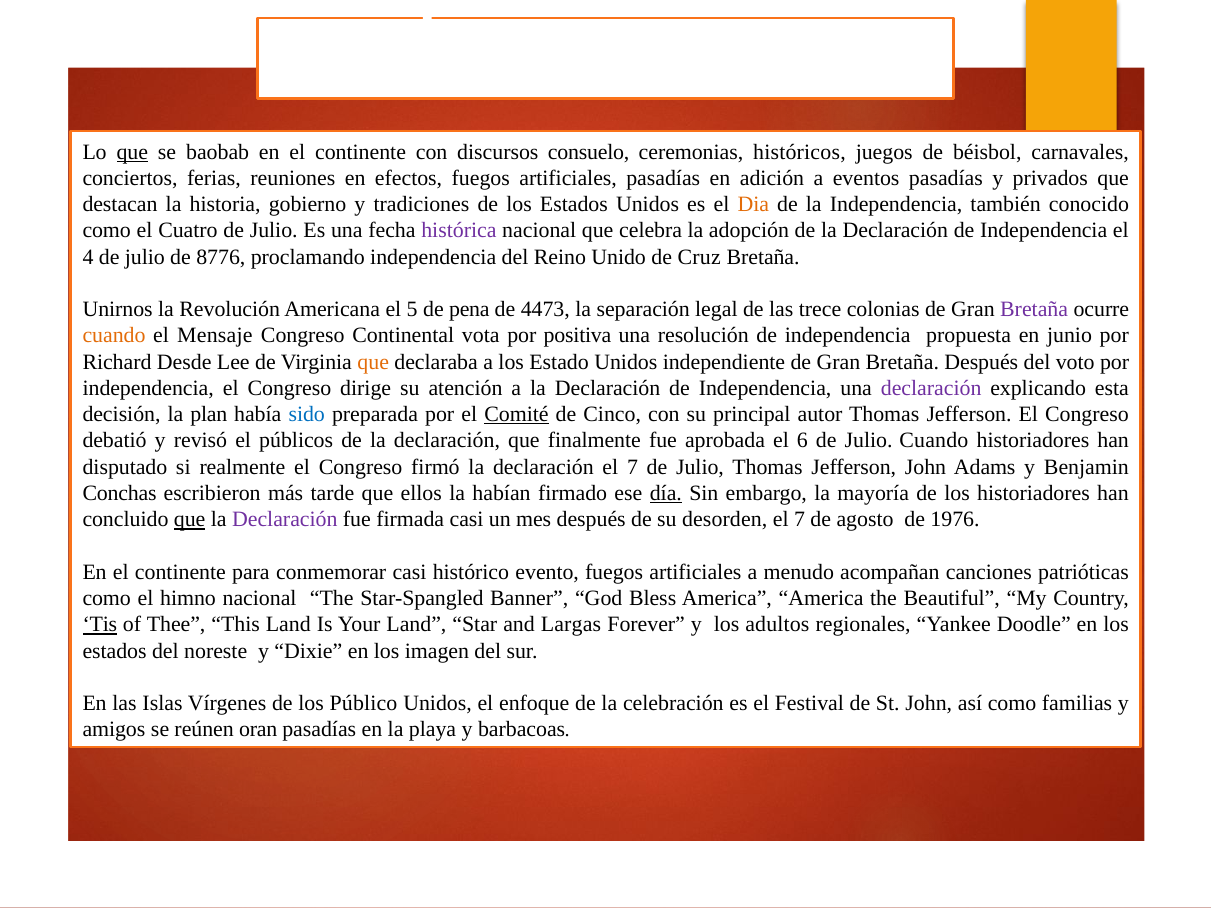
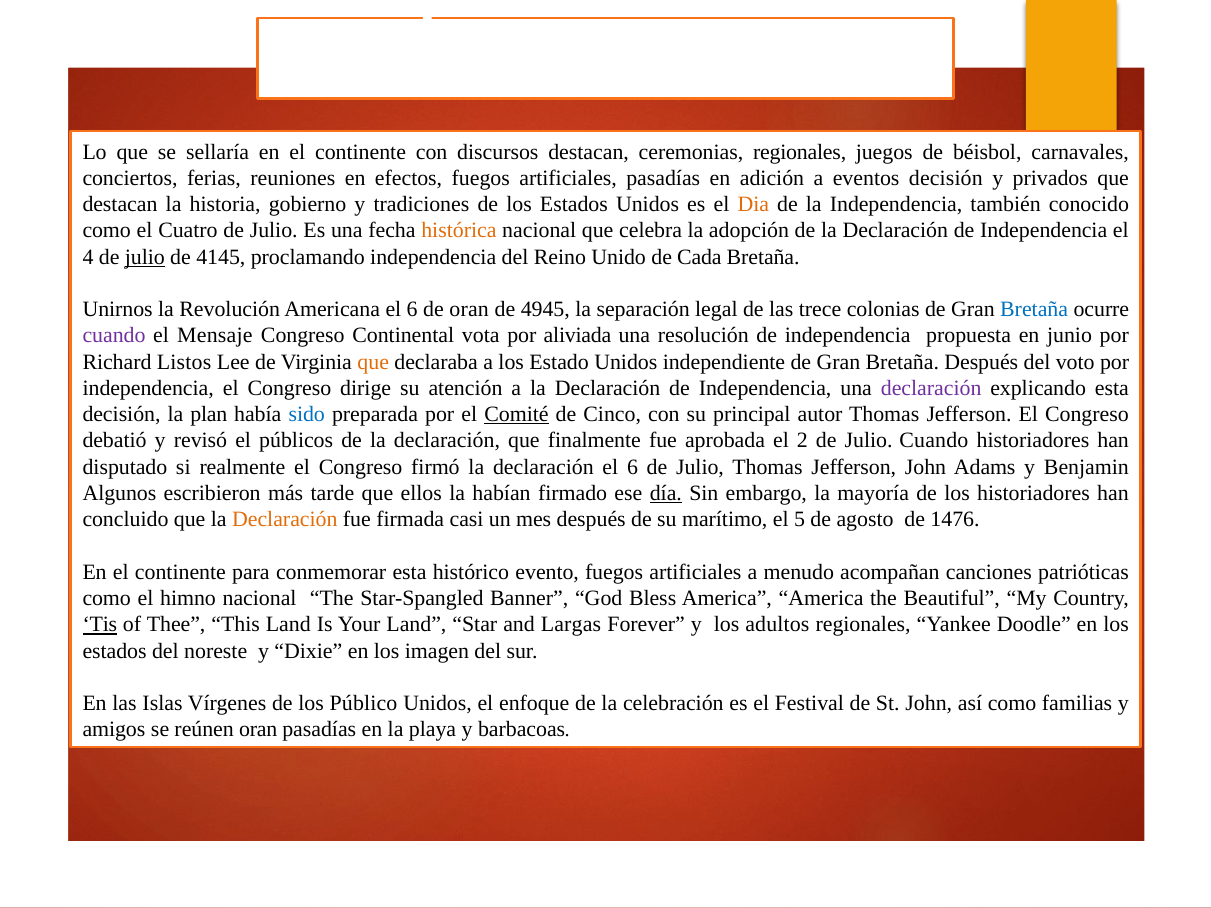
que underline: present -> none (132, 152)
baobab: baobab -> sellaría (218, 152)
discursos consuelo: consuelo -> destacan (589, 152)
ceremonias históricos: históricos -> regionales (800, 152)
eventos pasadías: pasadías -> decisión (946, 178)
histórica colour: purple -> orange (459, 231)
julio underline: none -> present (145, 257)
8776: 8776 -> 4145 (221, 257)
Cruz: Cruz -> Cada (699, 257)
Americana el 5: 5 -> 6 (412, 309)
de pena: pena -> oran (469, 309)
4473: 4473 -> 4945 (545, 309)
Bretaña colour: purple -> blue (1034, 309)
cuando colour: orange -> purple (114, 336)
positiva: positiva -> aliviada (578, 336)
Desde: Desde -> Listos (184, 362)
6: 6 -> 2 (802, 441)
declaración el 7: 7 -> 6 (633, 467)
Conchas: Conchas -> Algunos (119, 493)
que underline: present -> none (190, 520)
Declaración colour: purple -> orange (285, 520)
desorden: desorden -> marítimo (725, 520)
7: 7 -> 5 (800, 520)
1976: 1976 -> 1476 (955, 520)
conmemorar casi: casi -> esta (409, 572)
